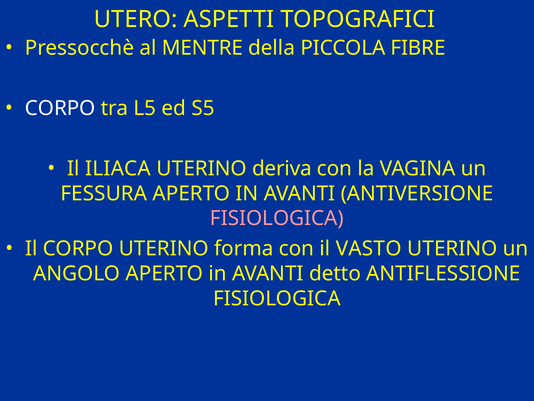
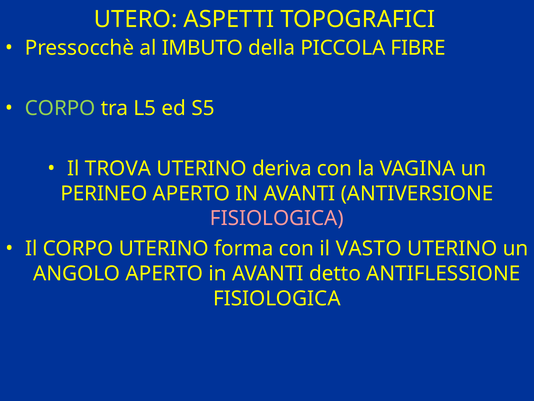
MENTRE: MENTRE -> IMBUTO (202, 48)
CORPO colour: white -> light green (60, 108)
ILIACA: ILIACA -> TROVA (118, 168)
FESSURA: FESSURA -> PERINEO (104, 193)
